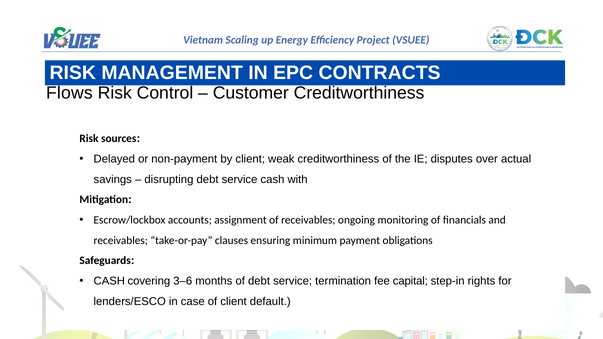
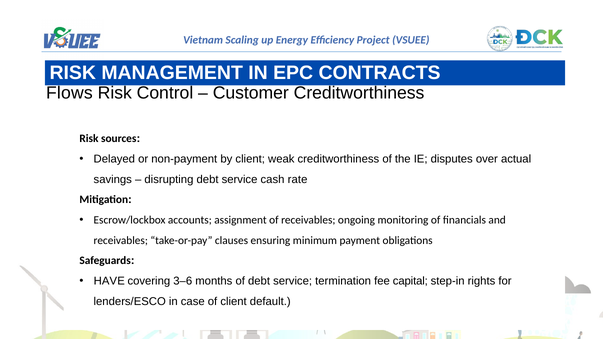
with: with -> rate (298, 179)
CASH: CASH -> HAVE (109, 281)
